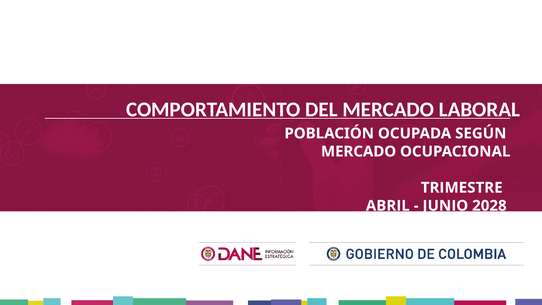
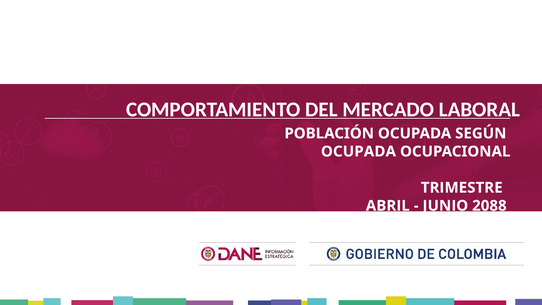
MERCADO: MERCADO -> OCUPADA (358, 151)
2028: 2028 -> 2088 (489, 206)
